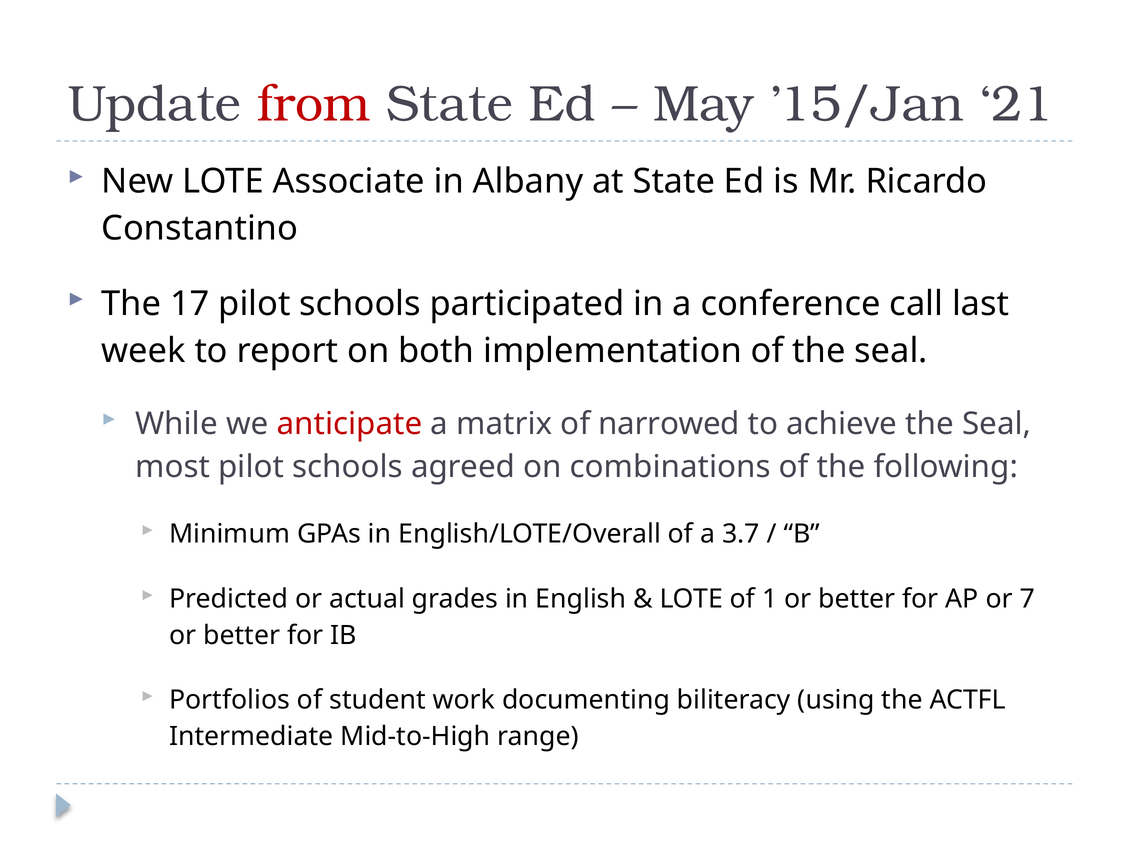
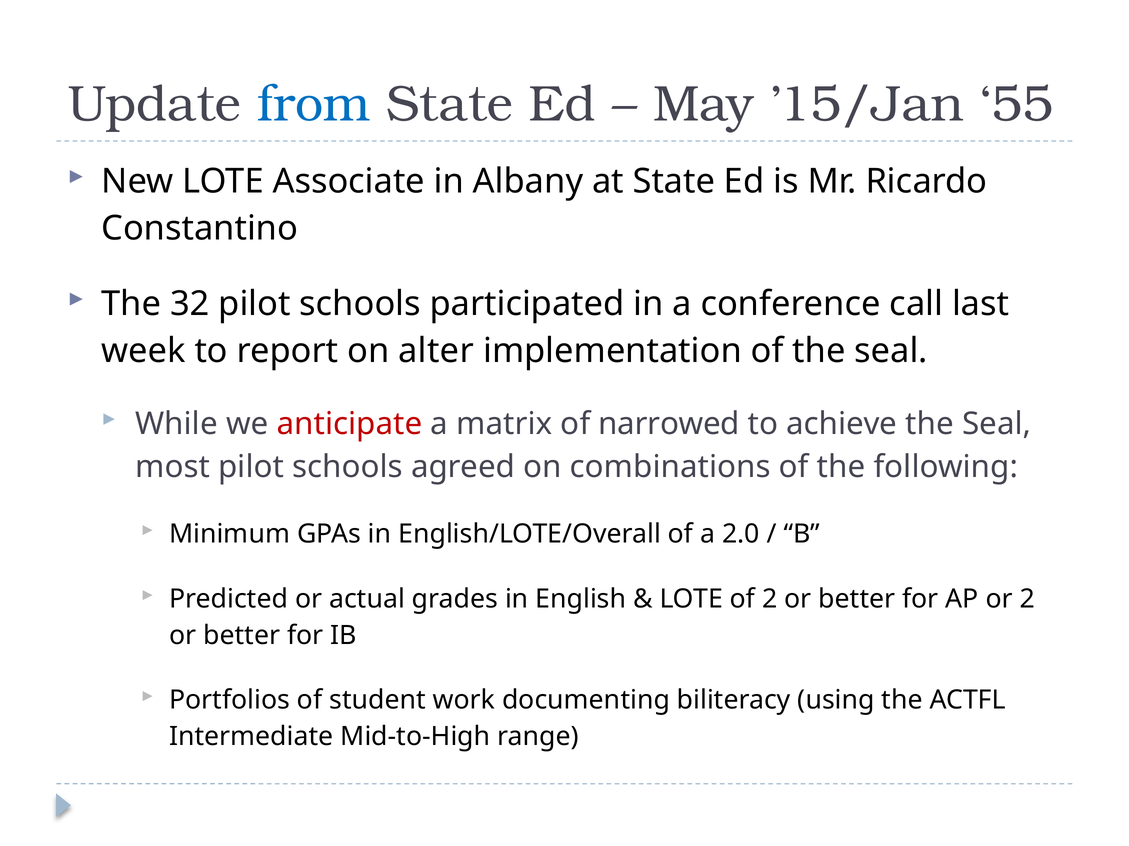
from colour: red -> blue (314, 104)
21: 21 -> 55 (1017, 104)
17: 17 -> 32 (190, 304)
both: both -> alter (436, 351)
3.7: 3.7 -> 2.0 (741, 535)
of 1: 1 -> 2 (770, 599)
or 7: 7 -> 2 (1027, 599)
